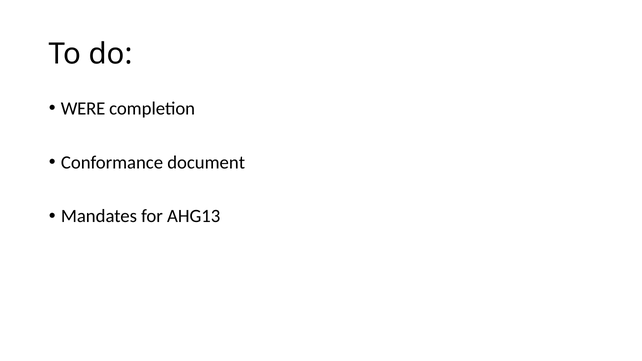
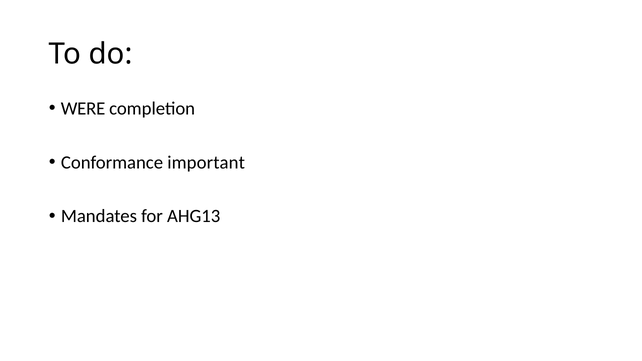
document: document -> important (206, 162)
